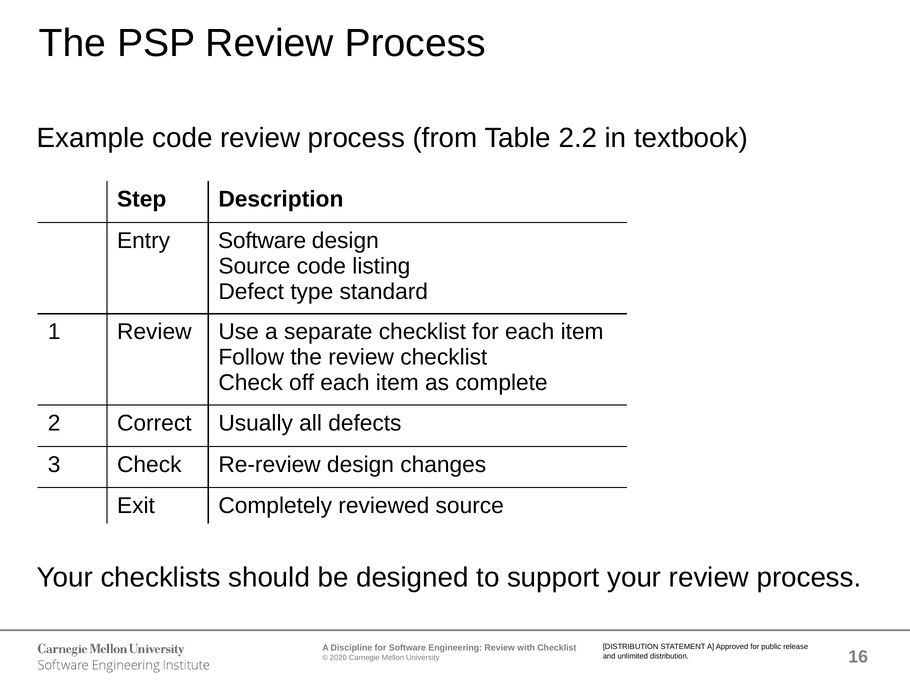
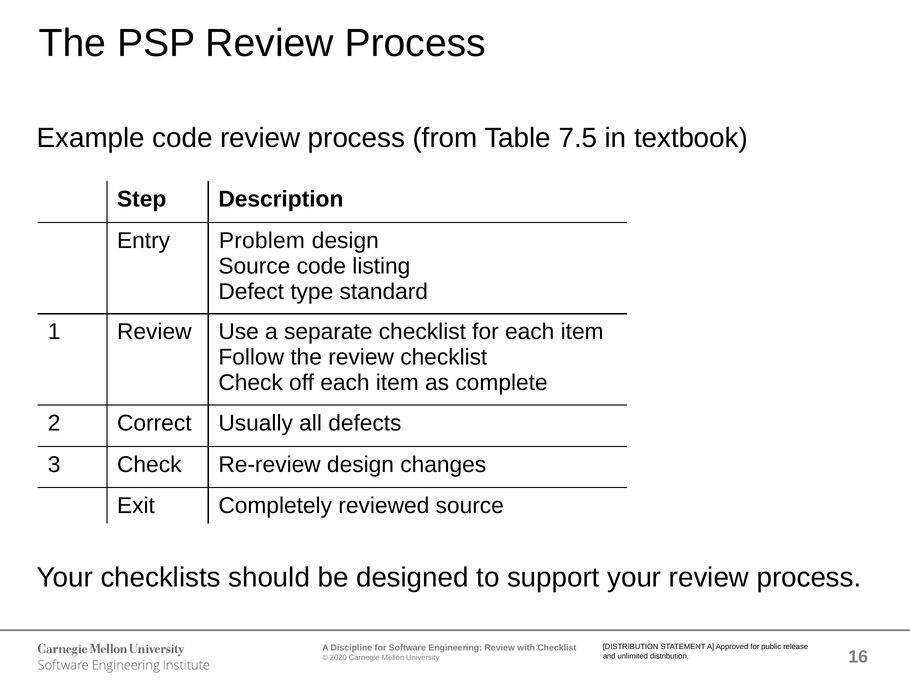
2.2: 2.2 -> 7.5 (578, 138)
Entry Software: Software -> Problem (262, 241)
